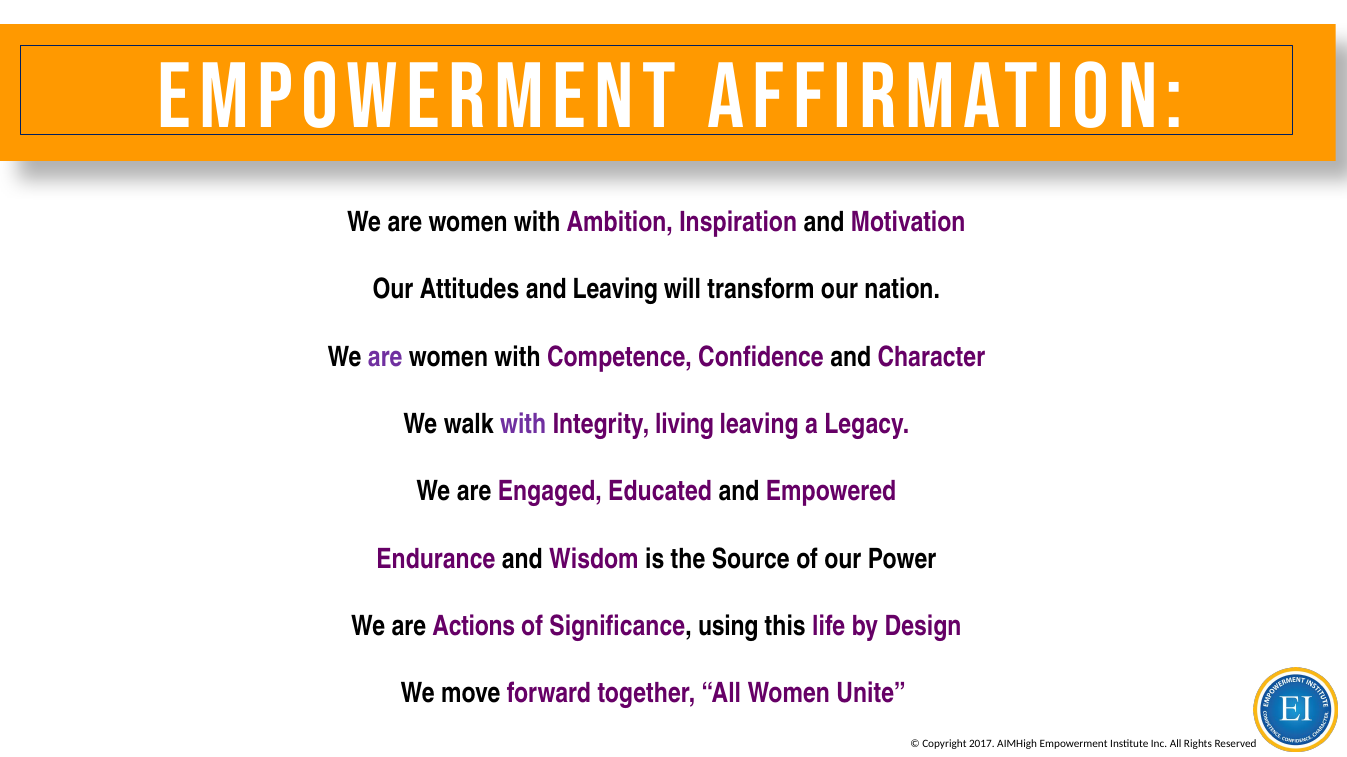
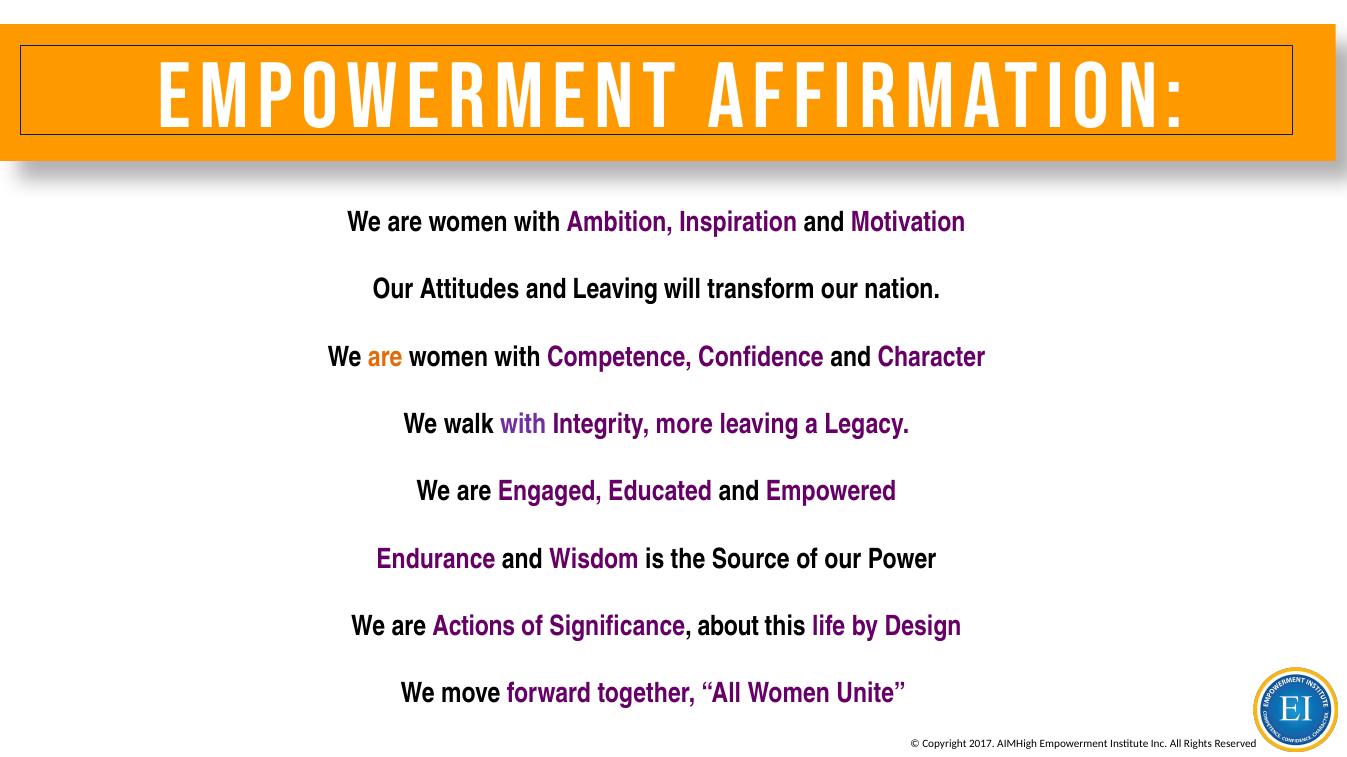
are colour: purple -> orange (385, 357)
living: living -> more (684, 425)
using: using -> about (728, 627)
